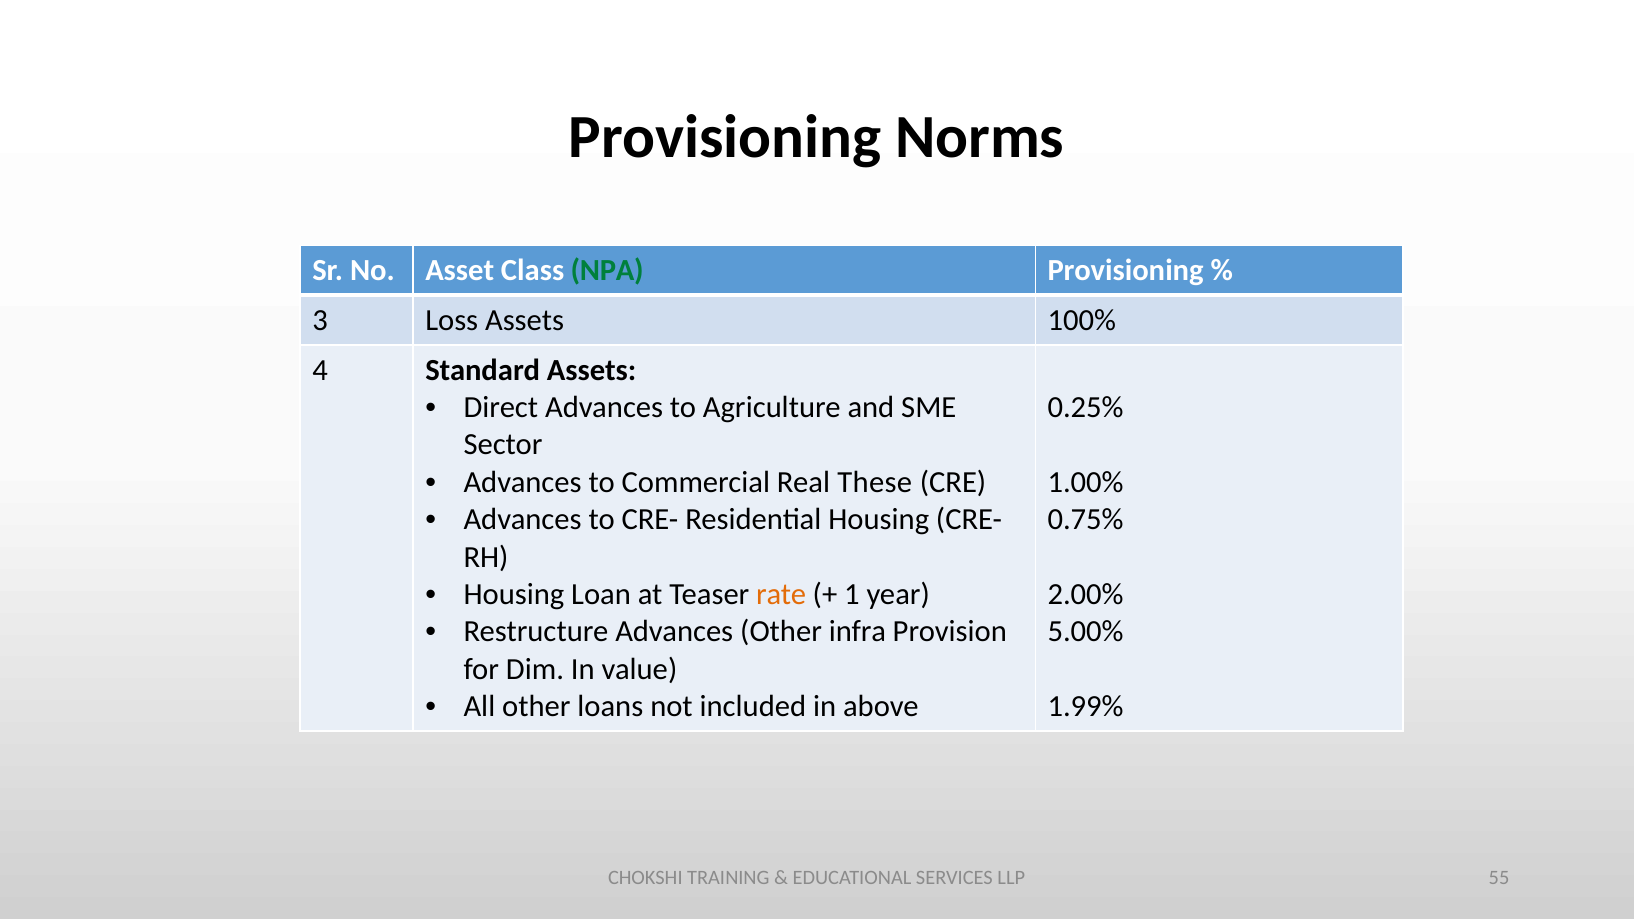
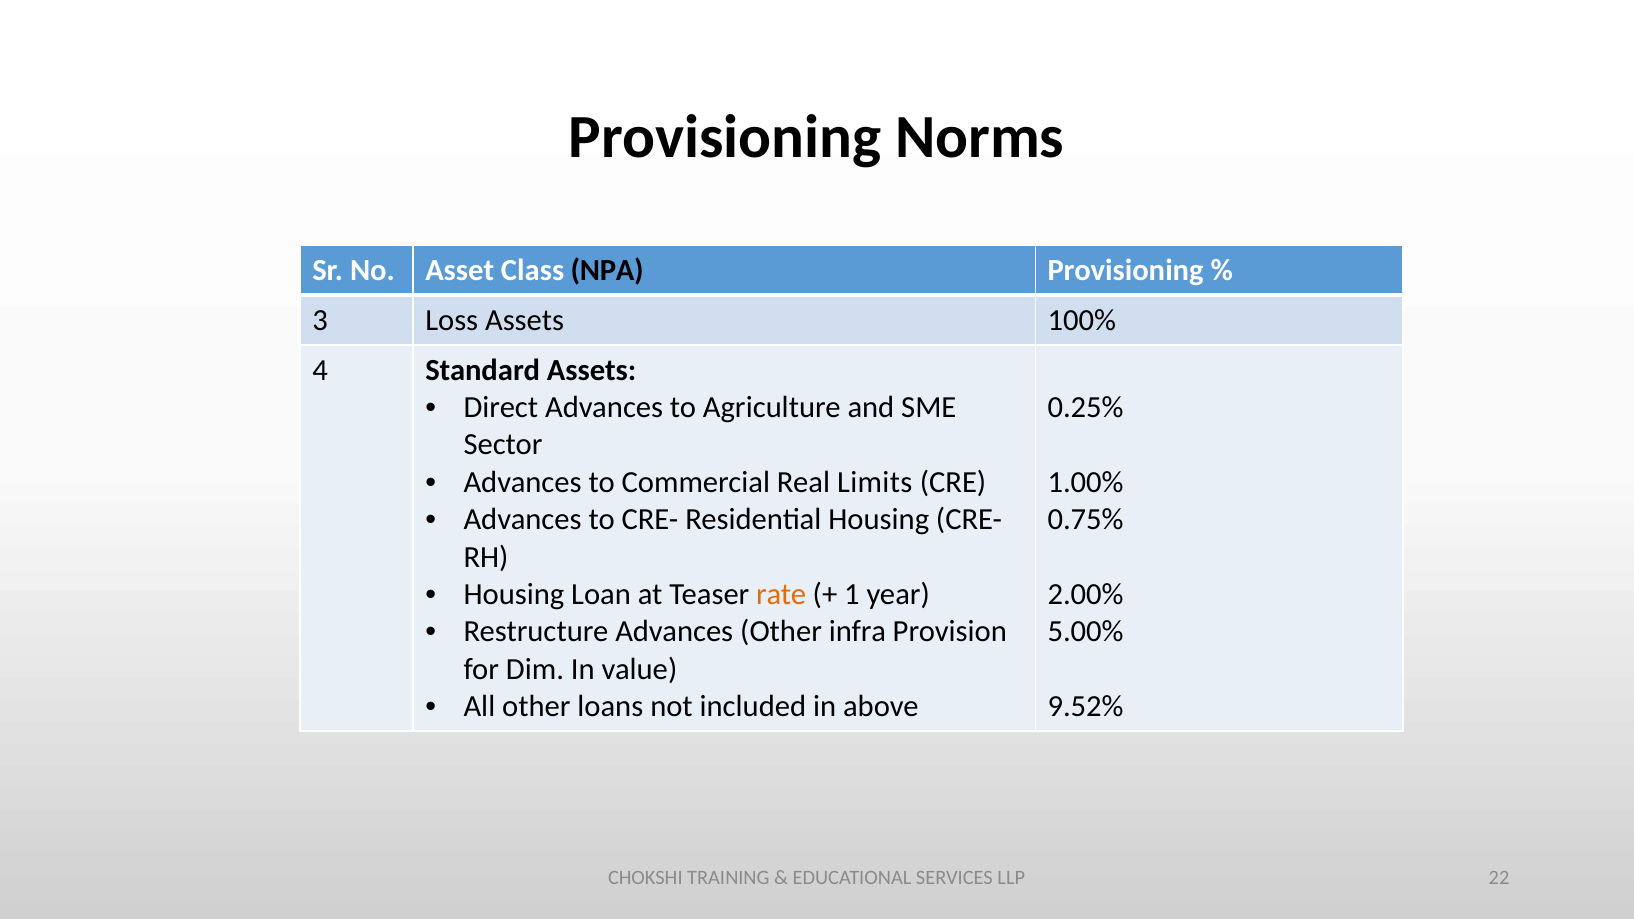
NPA colour: green -> black (607, 271)
These: These -> Limits (875, 482)
1.99%: 1.99% -> 9.52% (1086, 707)
55: 55 -> 22 (1499, 878)
